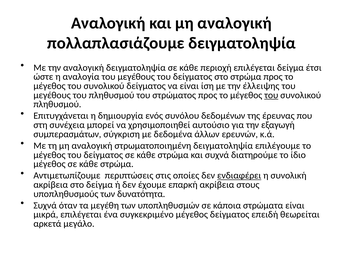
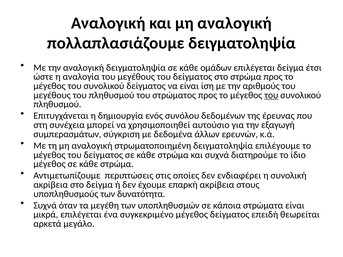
περιοχή: περιοχή -> ομάδων (216, 68)
έλλειψης: έλλειψης -> αριθμούς (261, 86)
ενδιαφέρει underline: present -> none (239, 176)
